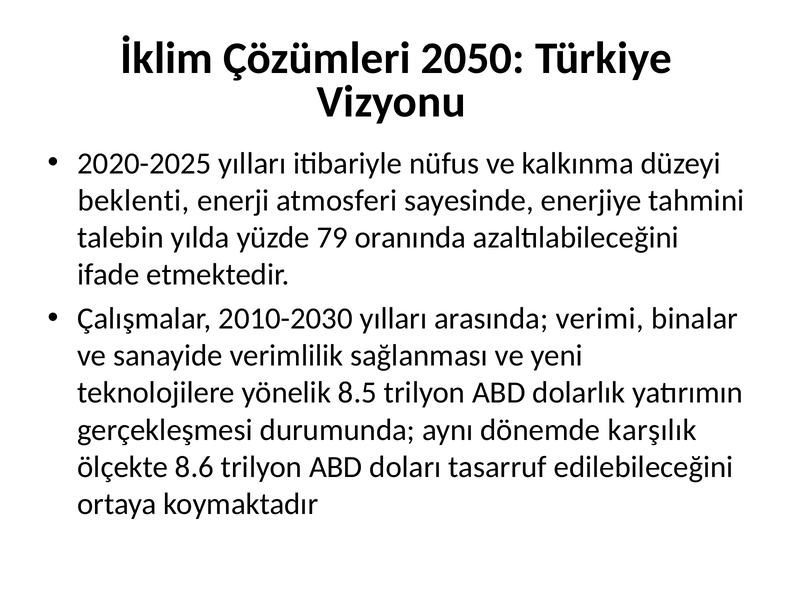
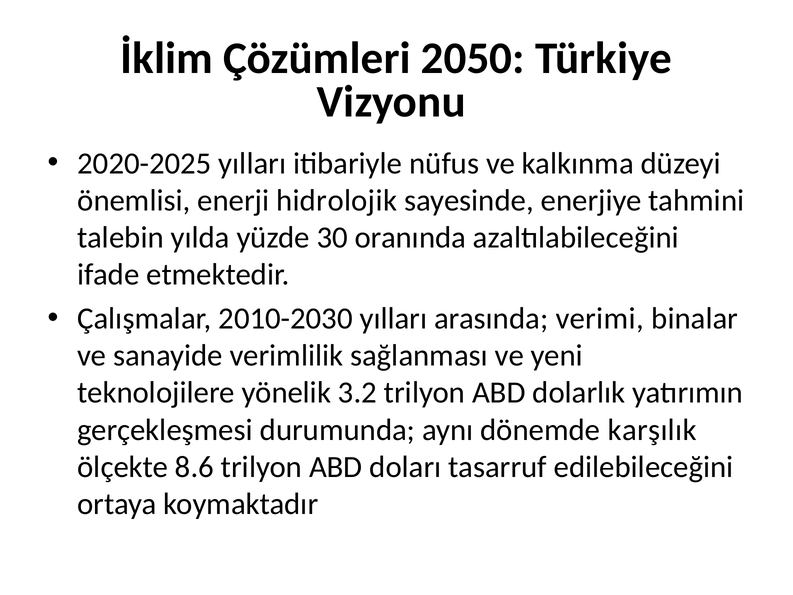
beklenti: beklenti -> önemlisi (134, 200)
atmosferi: atmosferi -> hidrolojik (337, 200)
79: 79 -> 30 (332, 237)
8.5: 8.5 -> 3.2 (357, 393)
